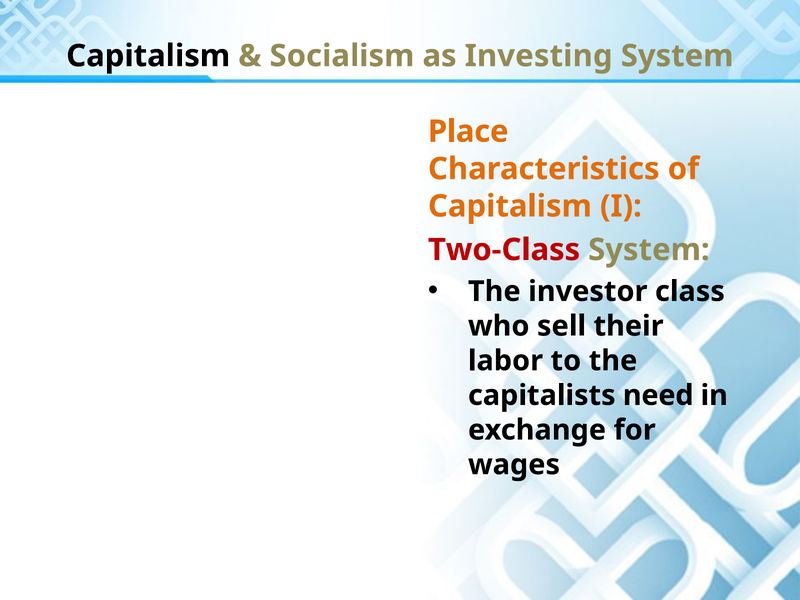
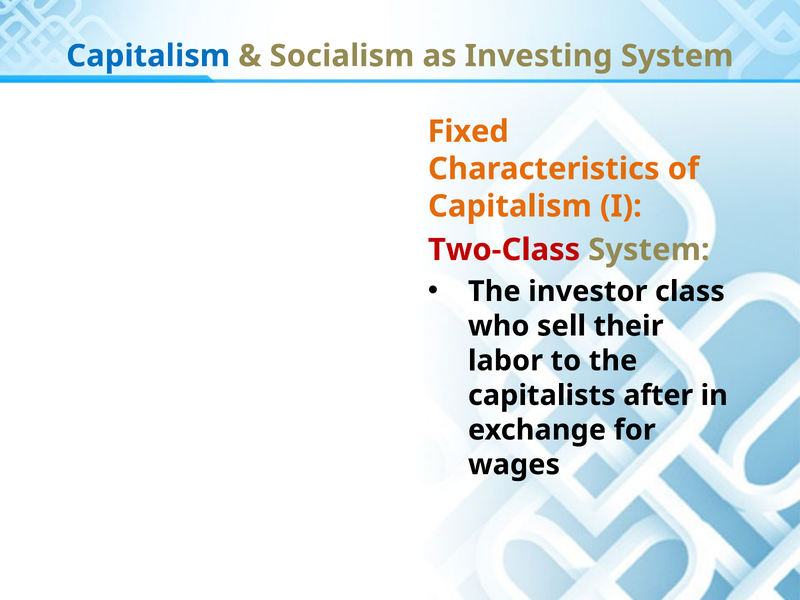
Capitalism colour: black -> blue (148, 56)
Place: Place -> Fixed (468, 132)
need: need -> after (658, 395)
